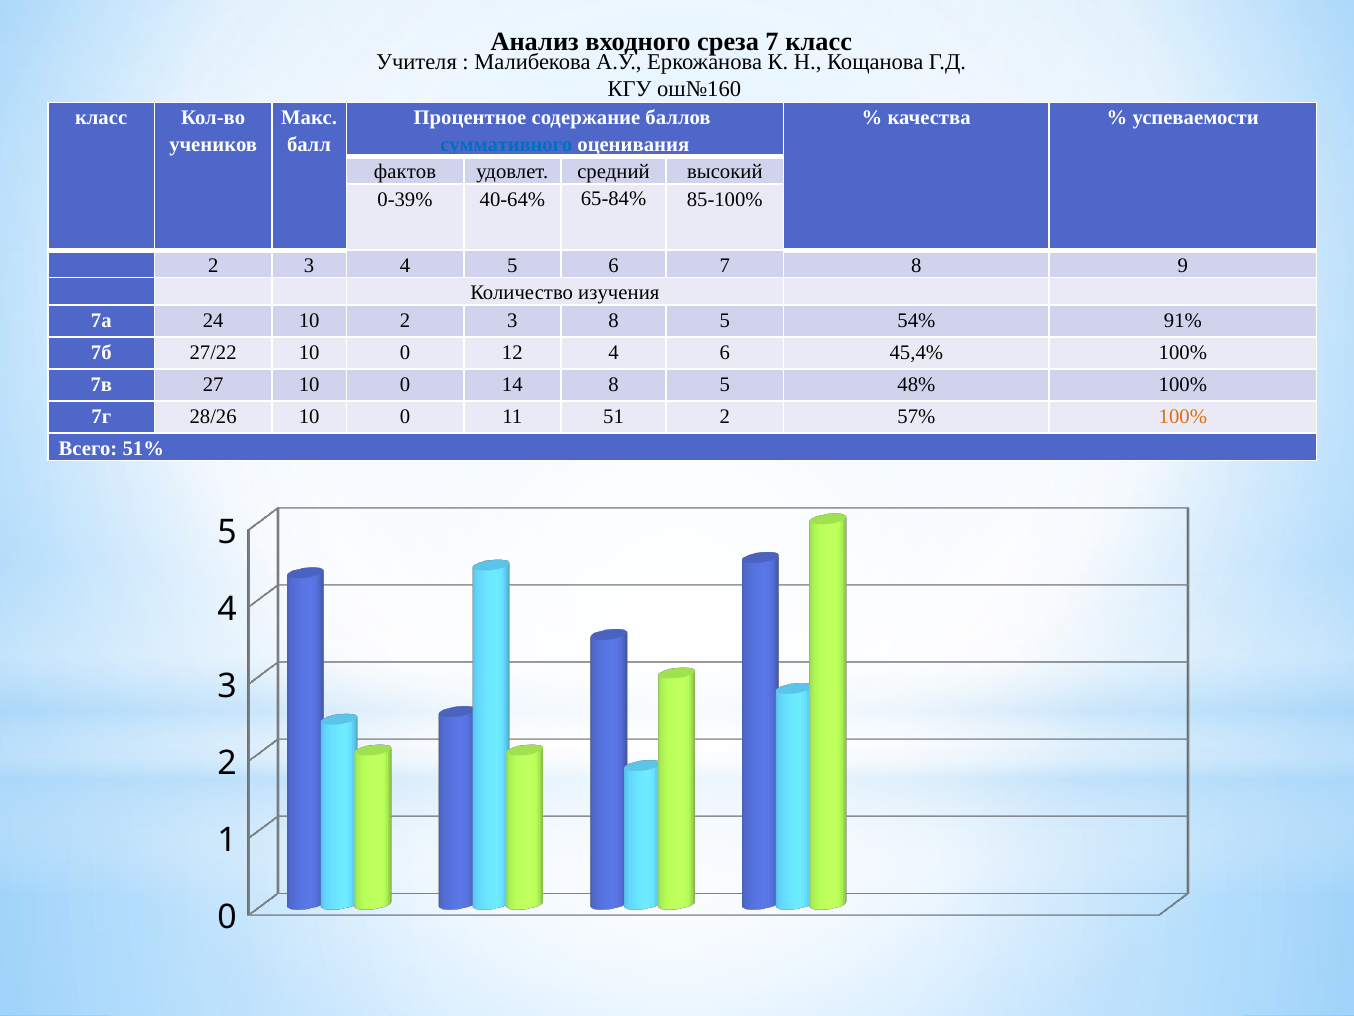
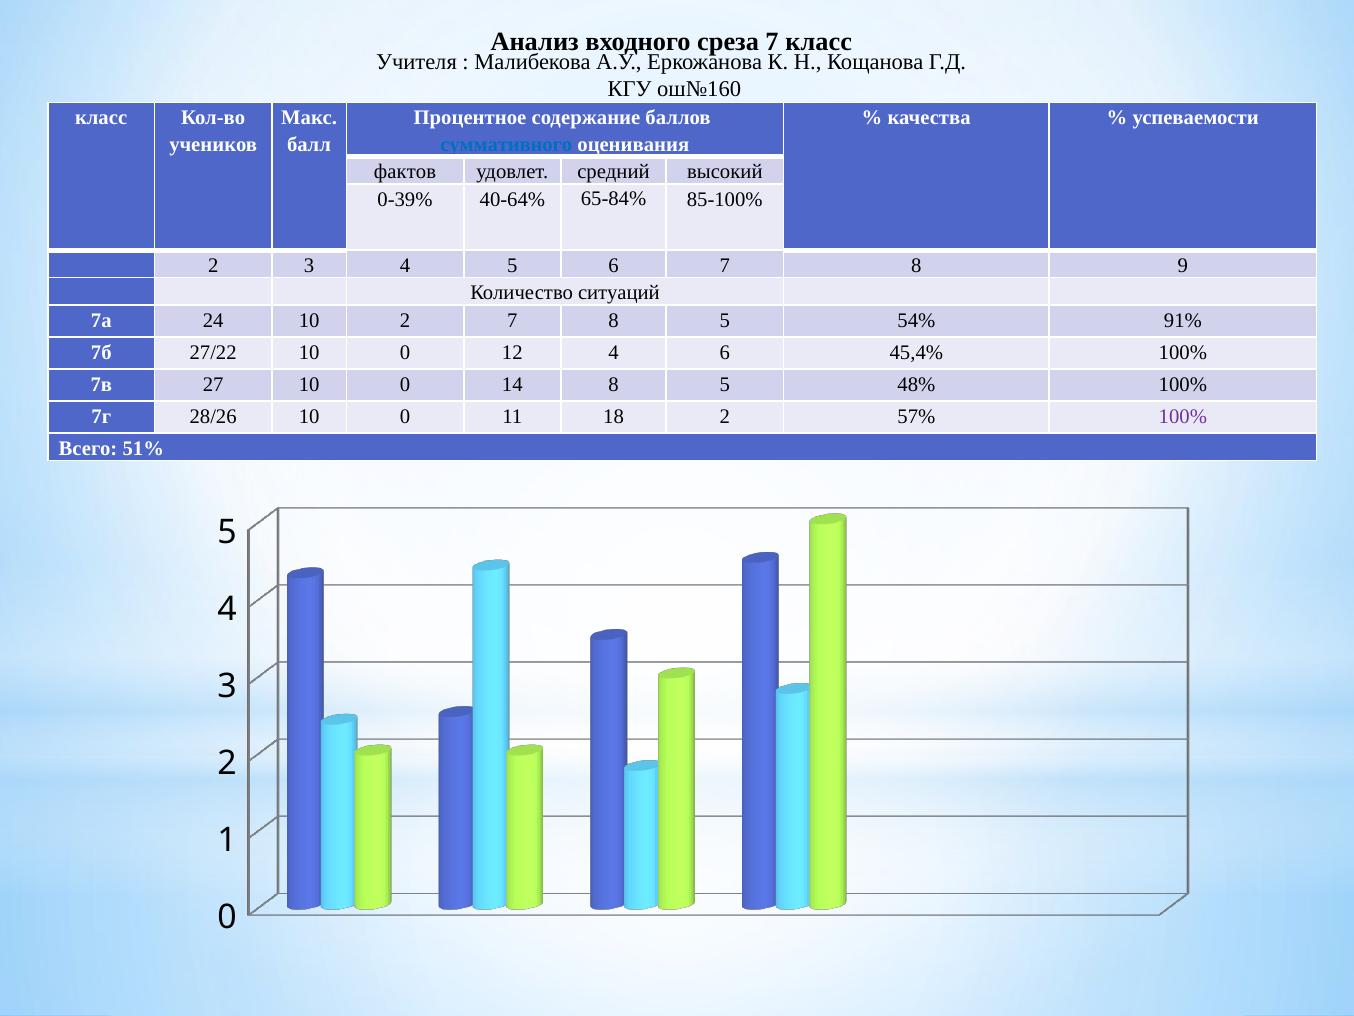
изучения: изучения -> ситуаций (619, 293)
10 2 3: 3 -> 7 (512, 320)
51: 51 -> 18 (614, 416)
100% colour: orange -> purple (1183, 416)
